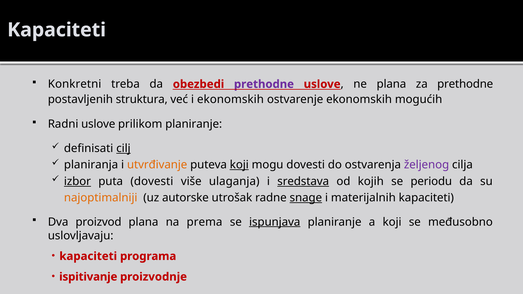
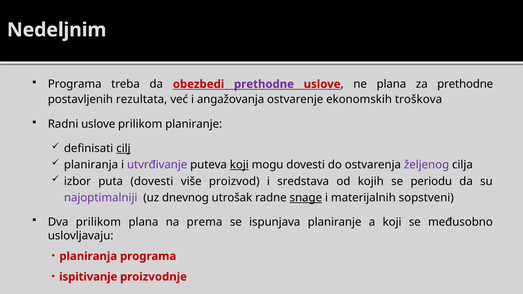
Kapaciteti: Kapaciteti -> Nedeljnim (57, 30)
Konkretni: Konkretni -> Programa (75, 84)
struktura: struktura -> rezultata (142, 99)
i ekonomskih: ekonomskih -> angažovanja (231, 99)
mogućih: mogućih -> troškova (419, 99)
utvrđivanje colour: orange -> purple (157, 165)
izbor underline: present -> none (77, 181)
ulaganja: ulaganja -> proizvod (234, 181)
sredstava underline: present -> none (303, 181)
najoptimalniji colour: orange -> purple (101, 198)
autorske: autorske -> dnevnog (185, 198)
materijalnih kapaciteti: kapaciteti -> sopstveni (426, 198)
Dva proizvod: proizvod -> prilikom (98, 222)
ispunjava underline: present -> none (275, 222)
kapaciteti: kapaciteti -> planiranja (88, 256)
